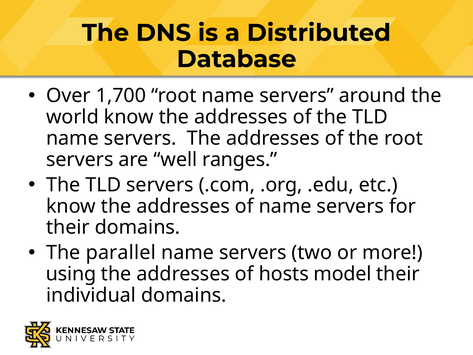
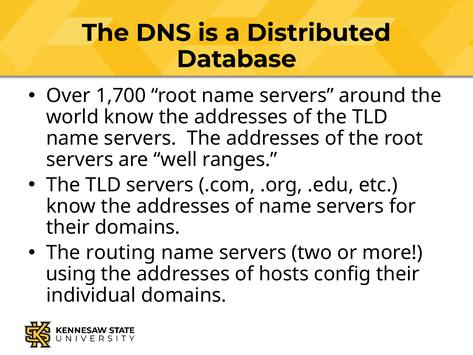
parallel: parallel -> routing (121, 253)
model: model -> config (343, 274)
